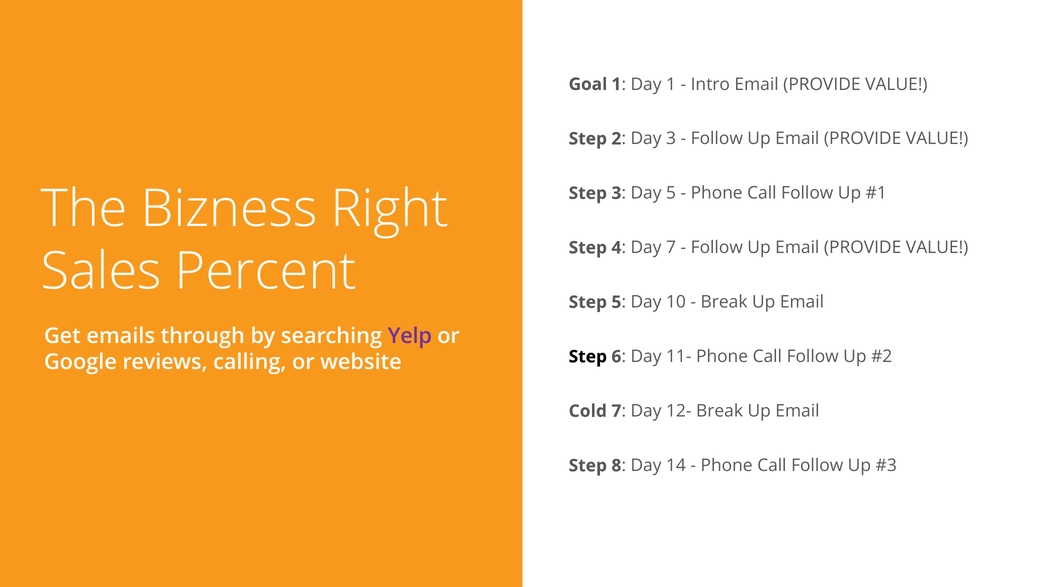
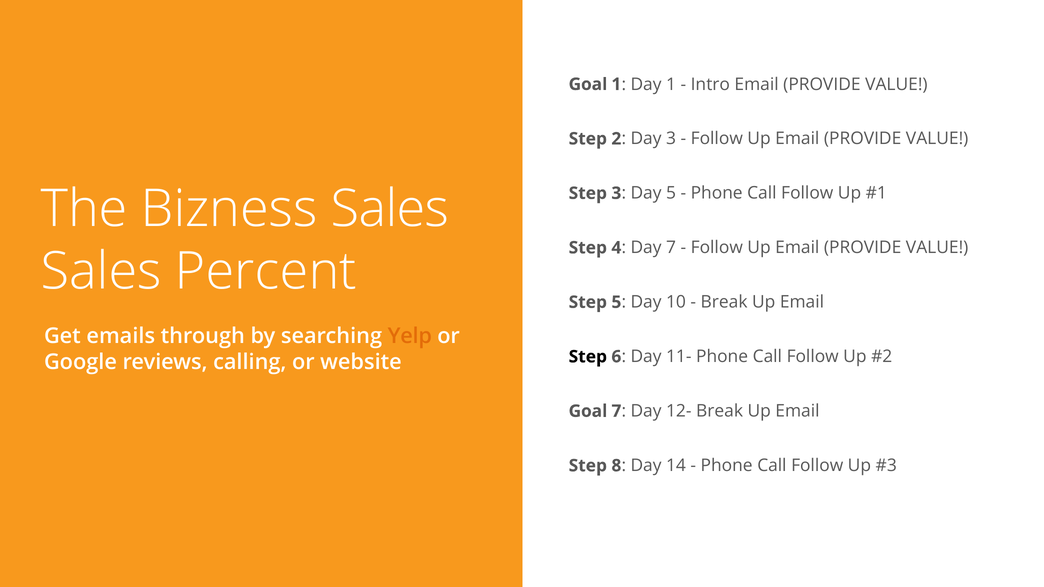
Bizness Right: Right -> Sales (390, 209)
Yelp colour: purple -> orange (410, 336)
Cold: Cold -> Goal (588, 411)
